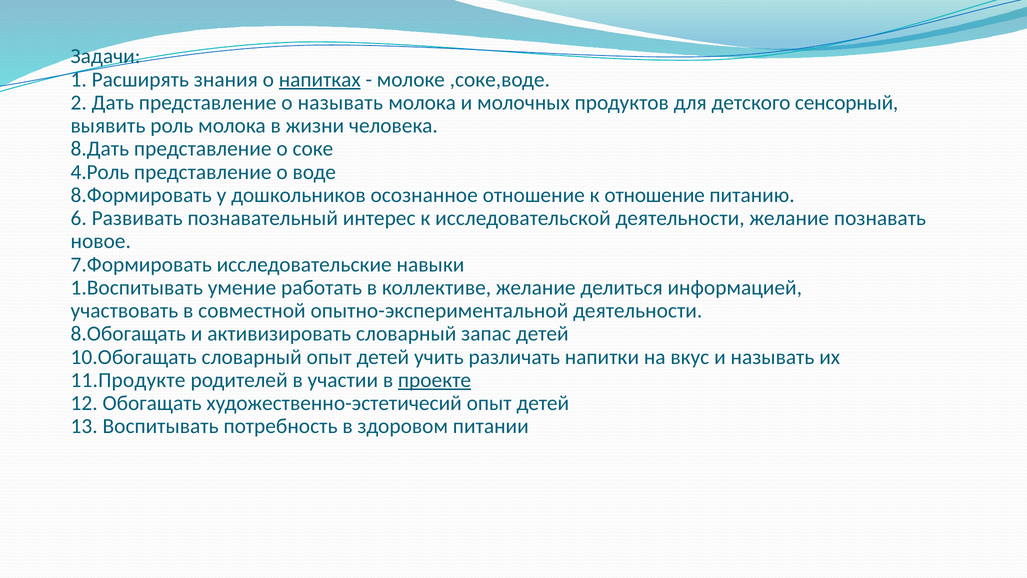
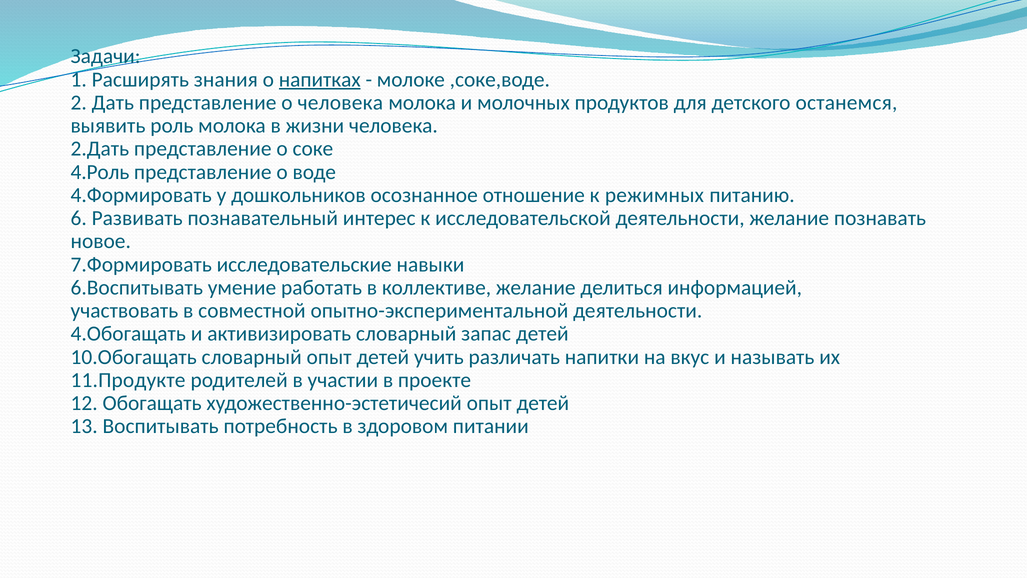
о называть: называть -> человека (340, 103)
сенсорный: сенсорный -> останемся (846, 103)
8.Дать: 8.Дать -> 2.Дать (100, 149)
8.Формировать: 8.Формировать -> 4.Формировать (141, 195)
к отношение: отношение -> режимных (654, 195)
1.Воспитывать: 1.Воспитывать -> 6.Воспитывать (137, 287)
8.Обогащать: 8.Обогащать -> 4.Обогащать (128, 334)
проекте underline: present -> none (435, 380)
